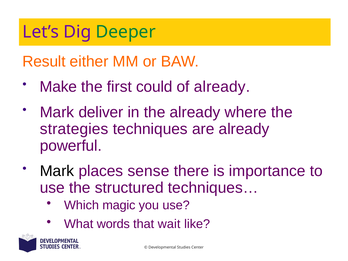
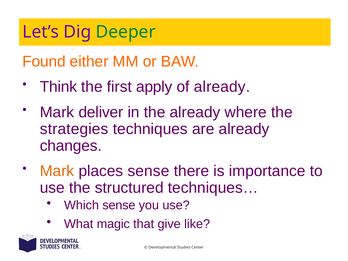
Result: Result -> Found (44, 61)
Make: Make -> Think (58, 87)
could: could -> apply (154, 87)
powerful: powerful -> changes (71, 146)
Mark colour: black -> orange (57, 171)
Which magic: magic -> sense (119, 205)
words: words -> magic (113, 224)
wait: wait -> give (169, 224)
